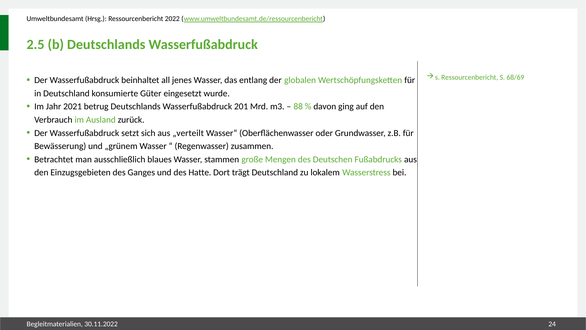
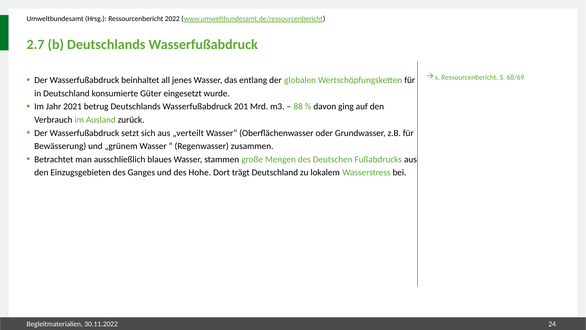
2.5: 2.5 -> 2.7 (35, 45)
Hatte: Hatte -> Hohe (200, 172)
